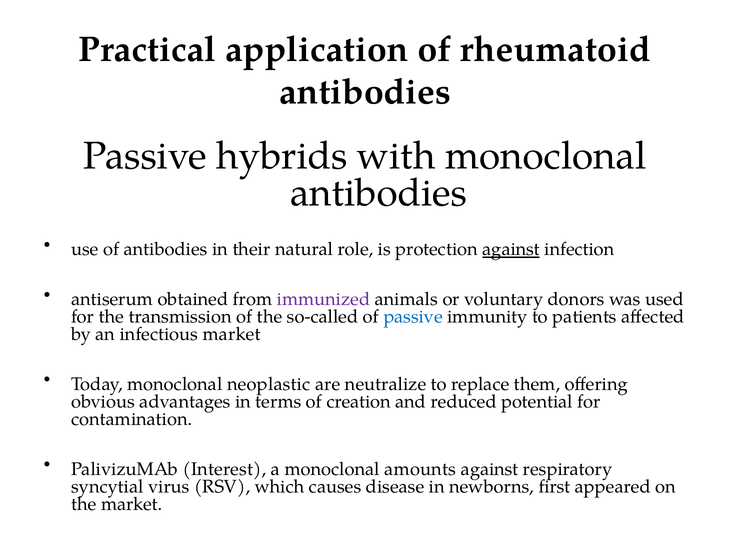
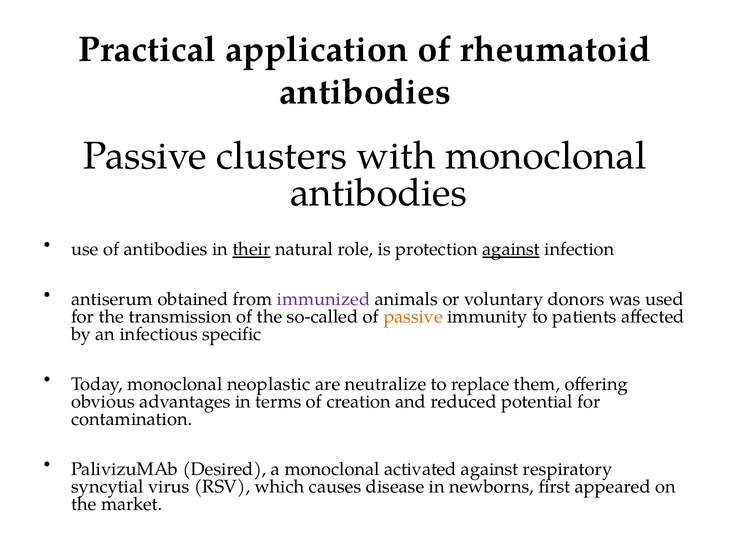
hybrids: hybrids -> clusters (282, 156)
their underline: none -> present (251, 249)
passive colour: blue -> orange (413, 316)
infectious market: market -> specific (232, 334)
Interest: Interest -> Desired (224, 469)
amounts: amounts -> activated (420, 469)
